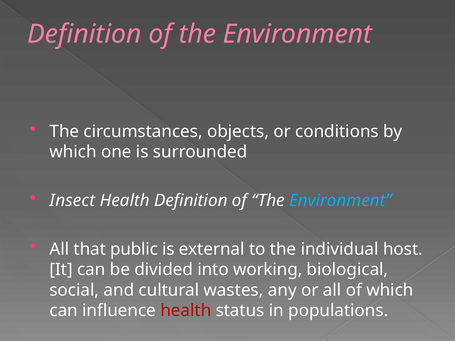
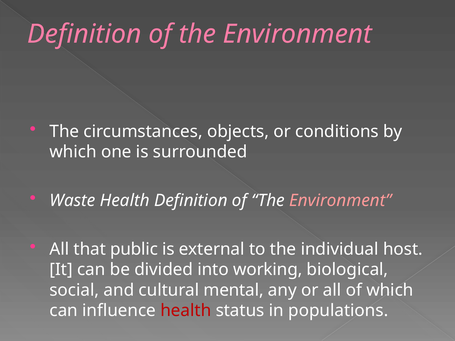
Insect: Insect -> Waste (73, 201)
Environment colour: light blue -> pink (340, 201)
wastes: wastes -> mental (234, 290)
